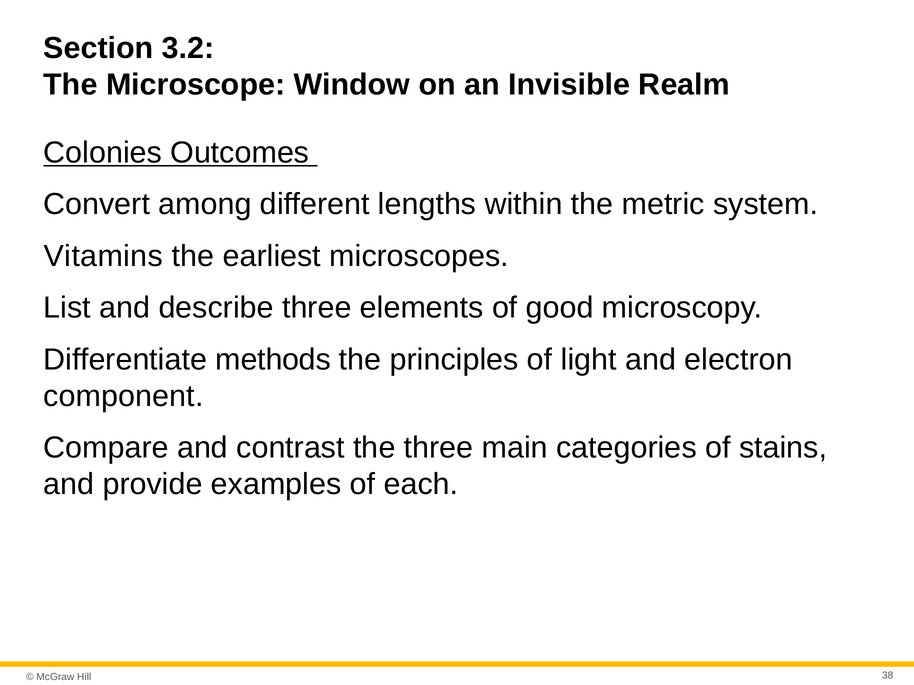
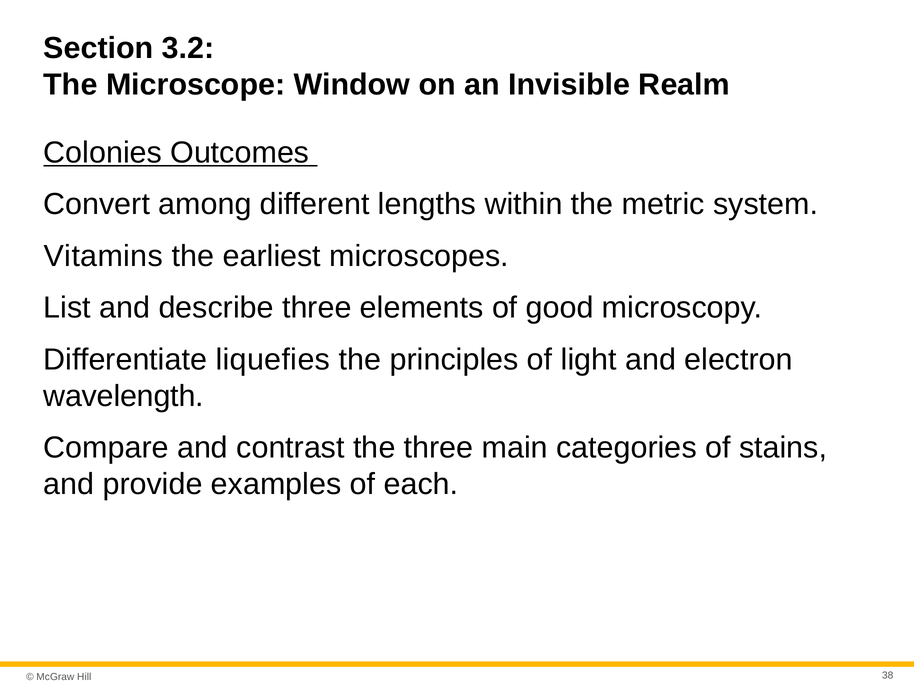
methods: methods -> liquefies (273, 360)
component: component -> wavelength (124, 396)
